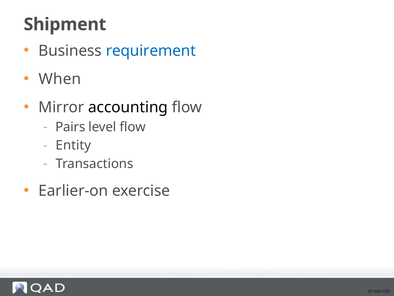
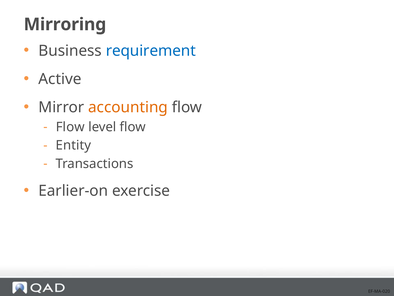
Shipment: Shipment -> Mirroring (65, 24)
When: When -> Active (60, 79)
accounting colour: black -> orange (128, 107)
Pairs: Pairs -> Flow (70, 127)
